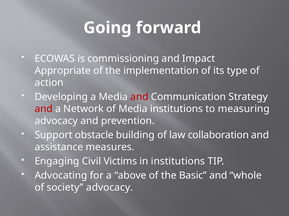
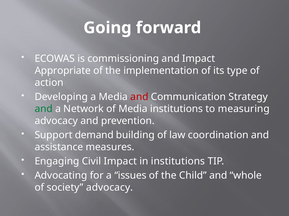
and colour: red -> green (44, 109)
obstacle: obstacle -> demand (94, 135)
collaboration: collaboration -> coordination (218, 135)
Civil Victims: Victims -> Impact (120, 162)
above: above -> issues (130, 176)
Basic: Basic -> Child (193, 176)
